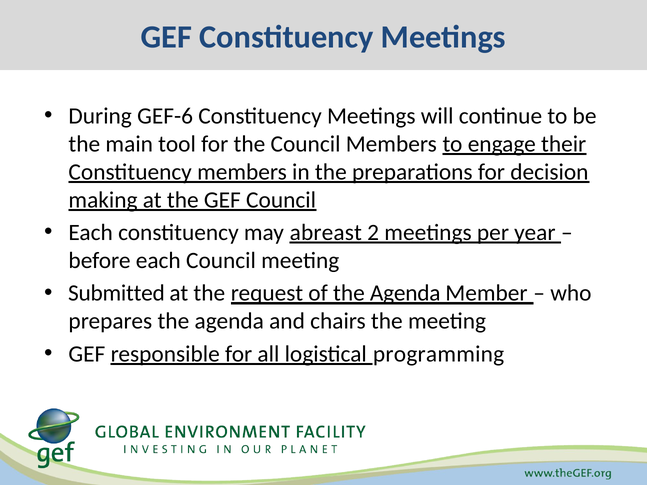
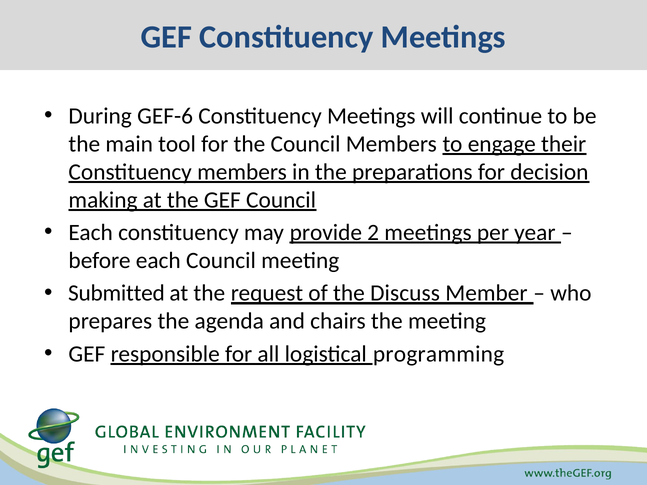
abreast: abreast -> provide (326, 233)
of the Agenda: Agenda -> Discuss (405, 293)
